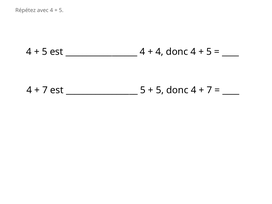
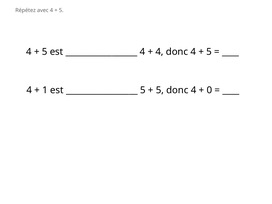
7: 7 -> 1 (45, 90)
7: 7 -> 0 (209, 90)
